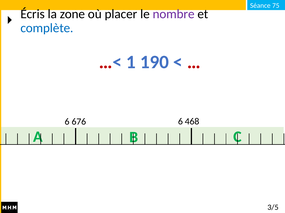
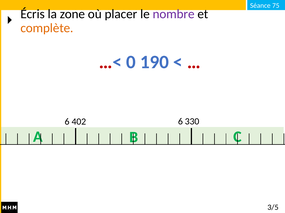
complète colour: blue -> orange (47, 28)
1: 1 -> 0 (131, 62)
676: 676 -> 402 (79, 122)
468: 468 -> 330 (192, 122)
